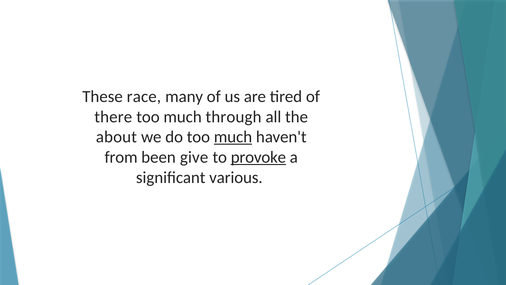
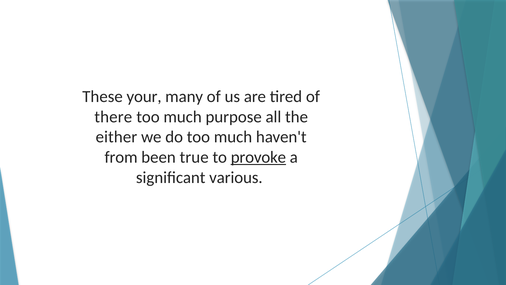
race: race -> your (144, 96)
through: through -> purpose (234, 117)
about: about -> either (116, 137)
much underline: present -> none (233, 137)
give: give -> true (194, 157)
